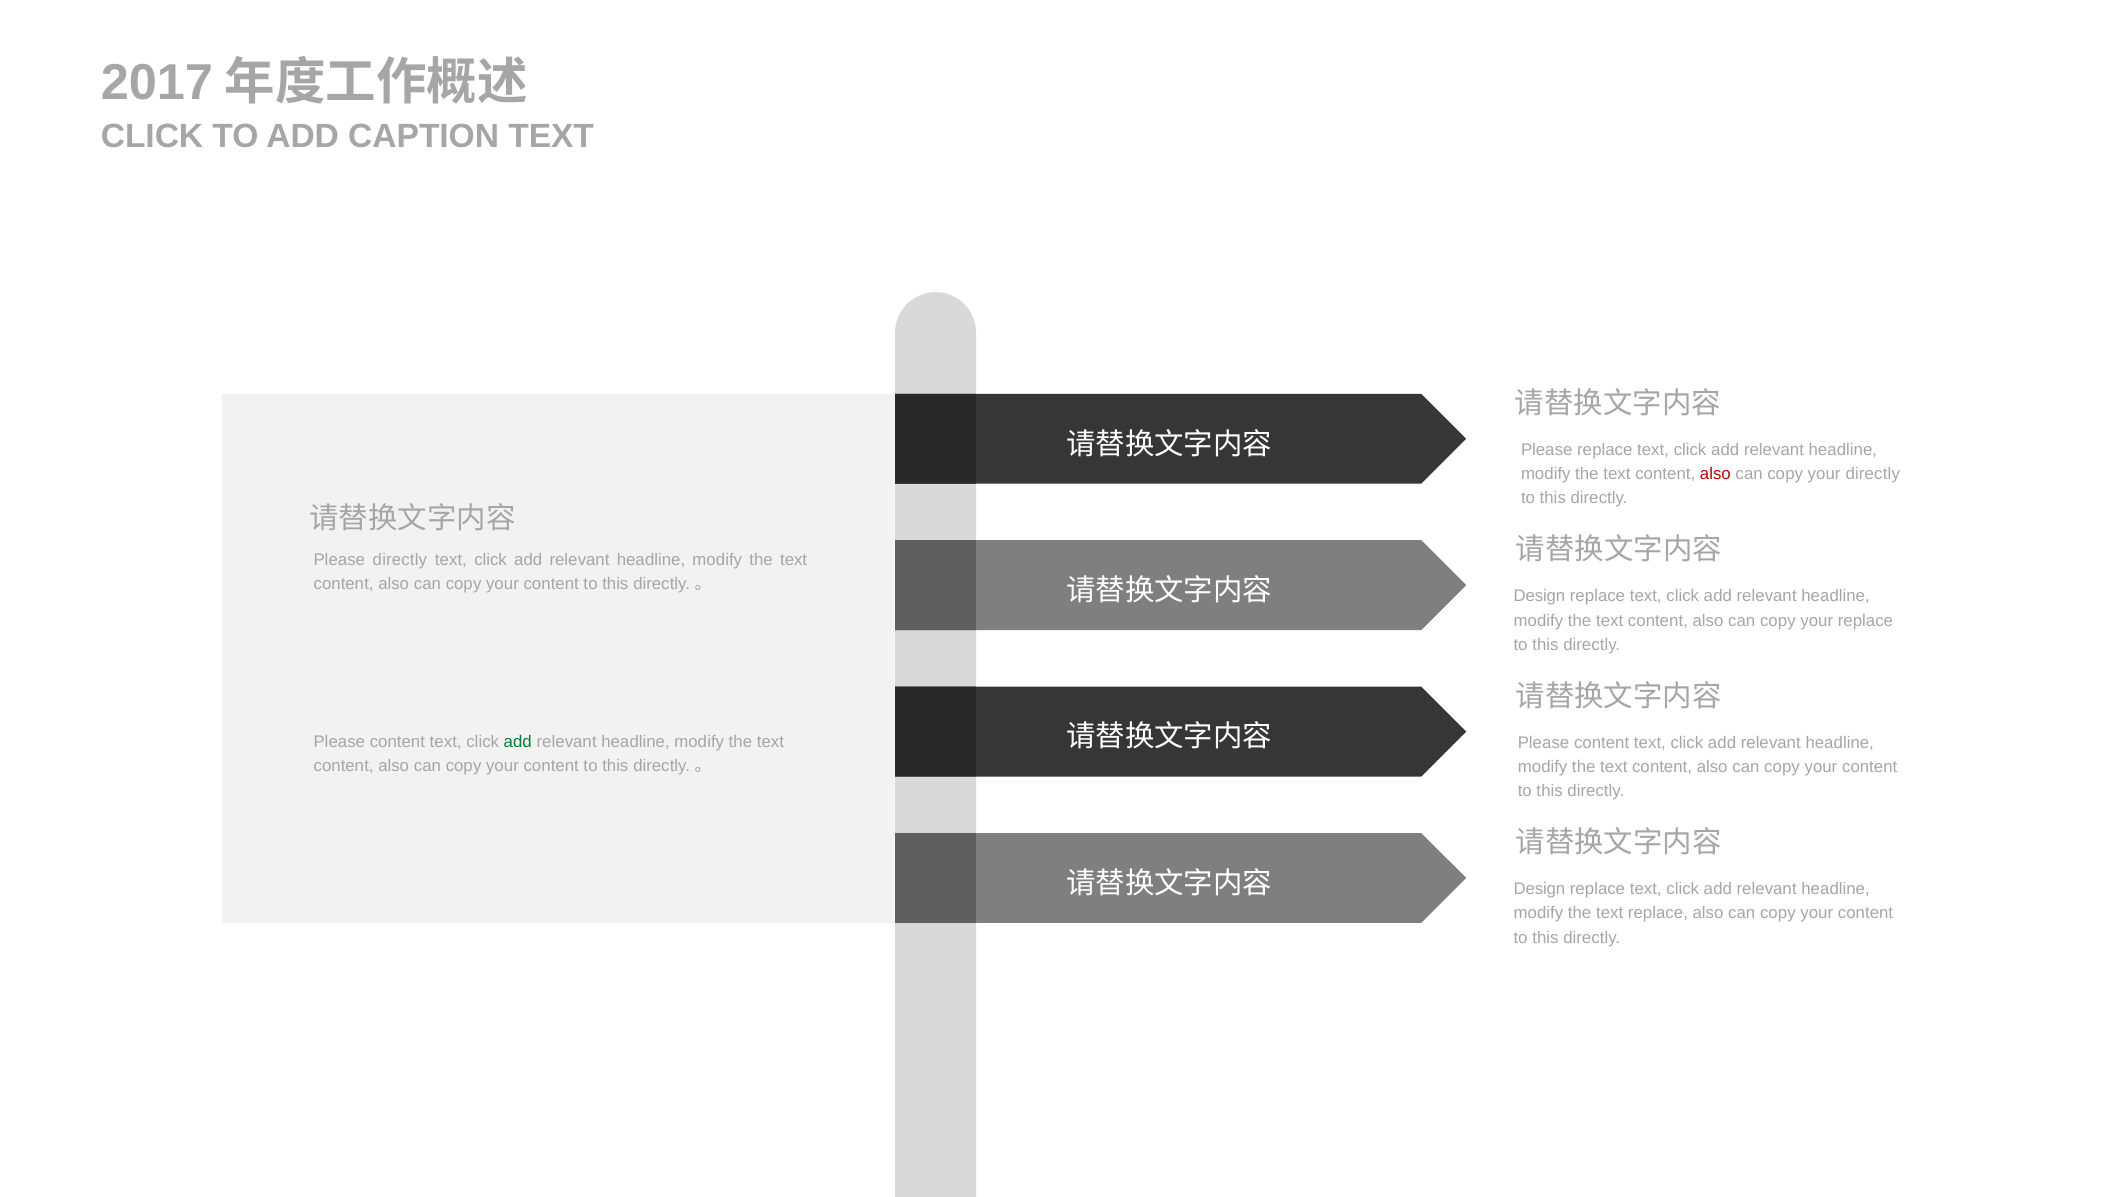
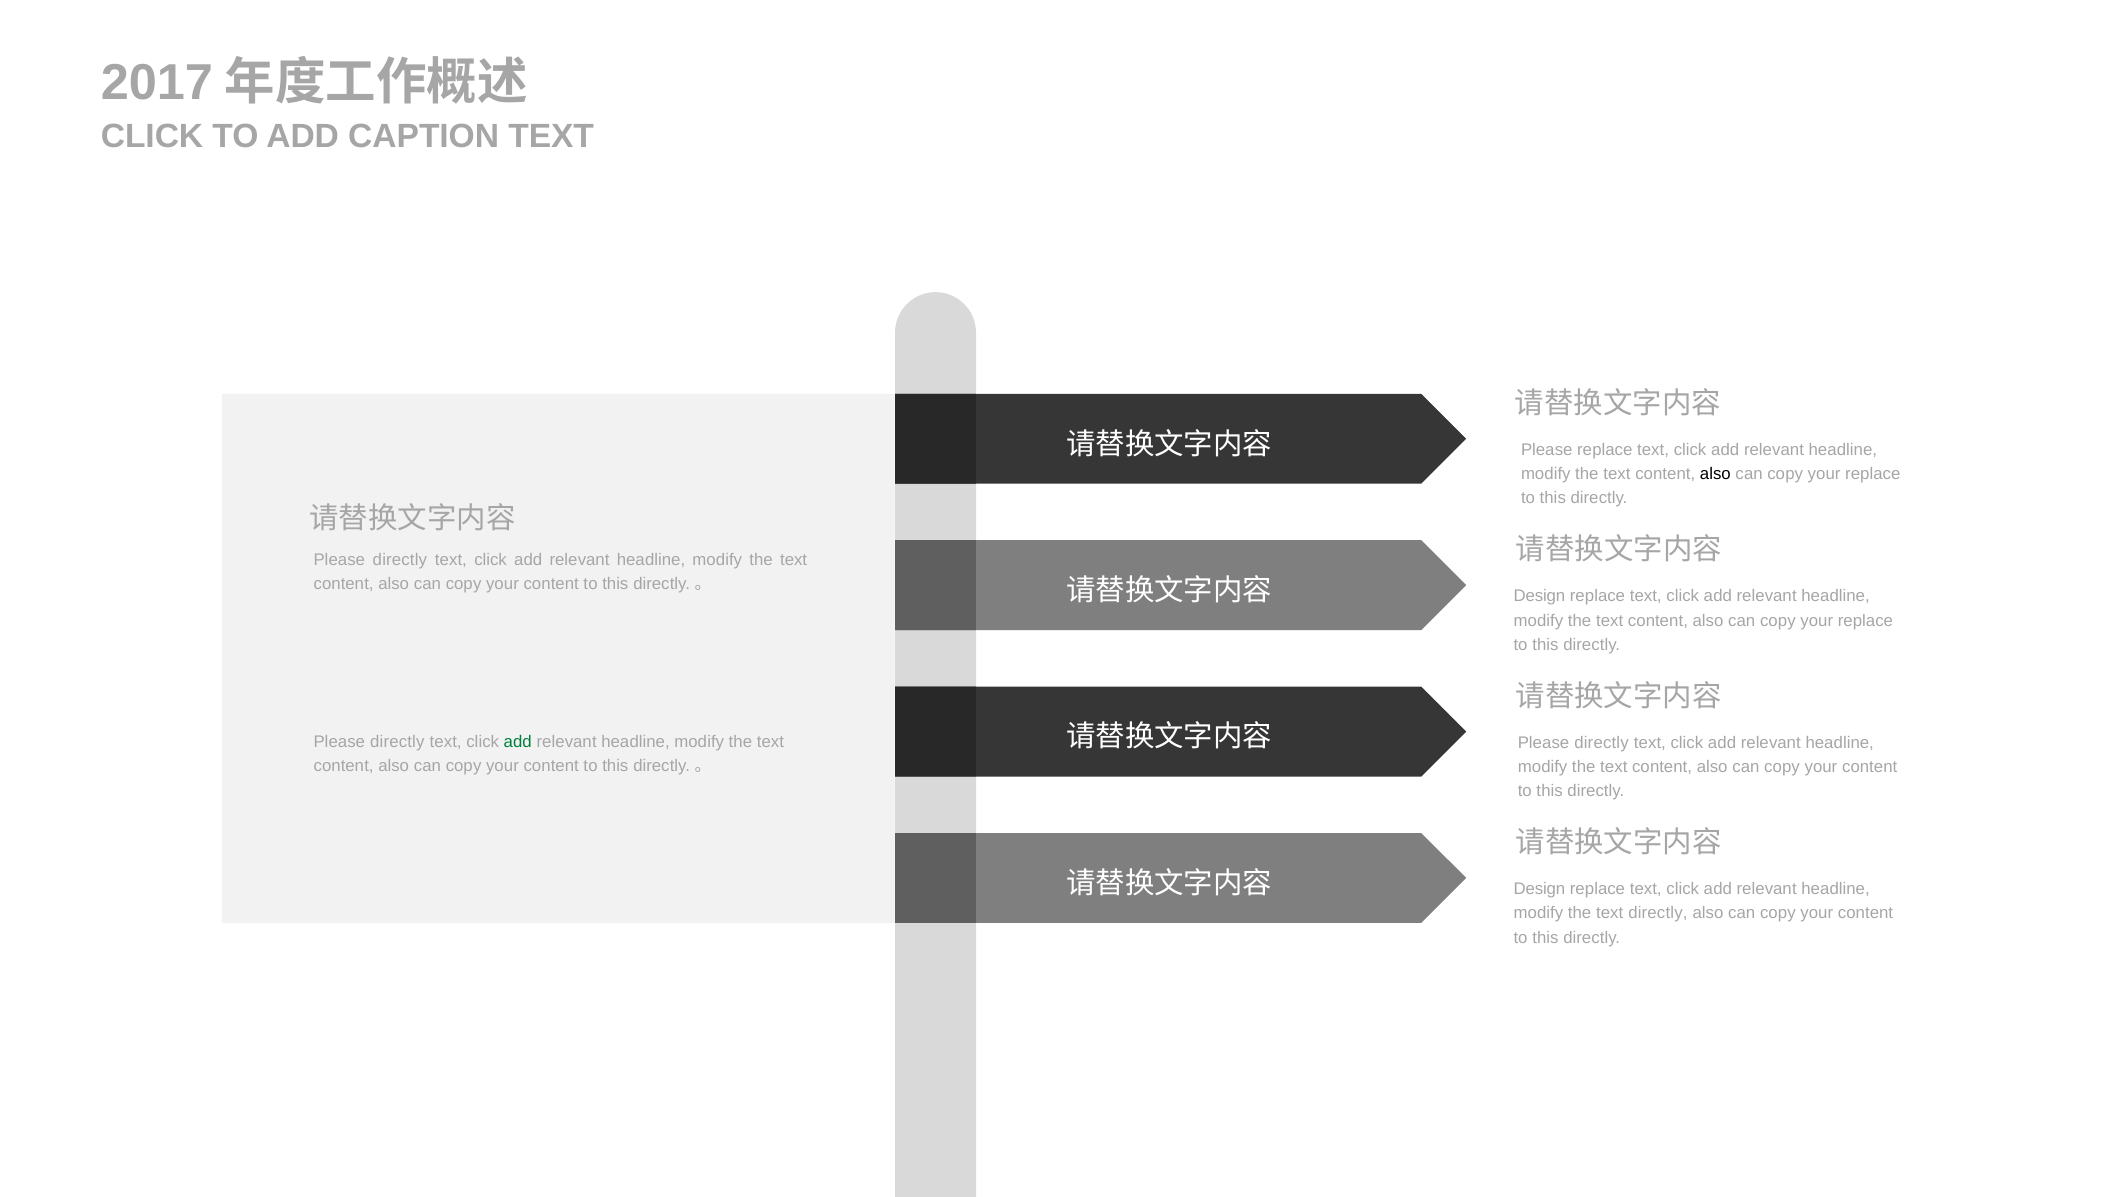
also colour: red -> black (1715, 474)
directly: directly -> replace (1873, 474)
content: content -> directly (397, 742)
content: content -> directly (1602, 743)
text replace: replace -> directly (1658, 913)
